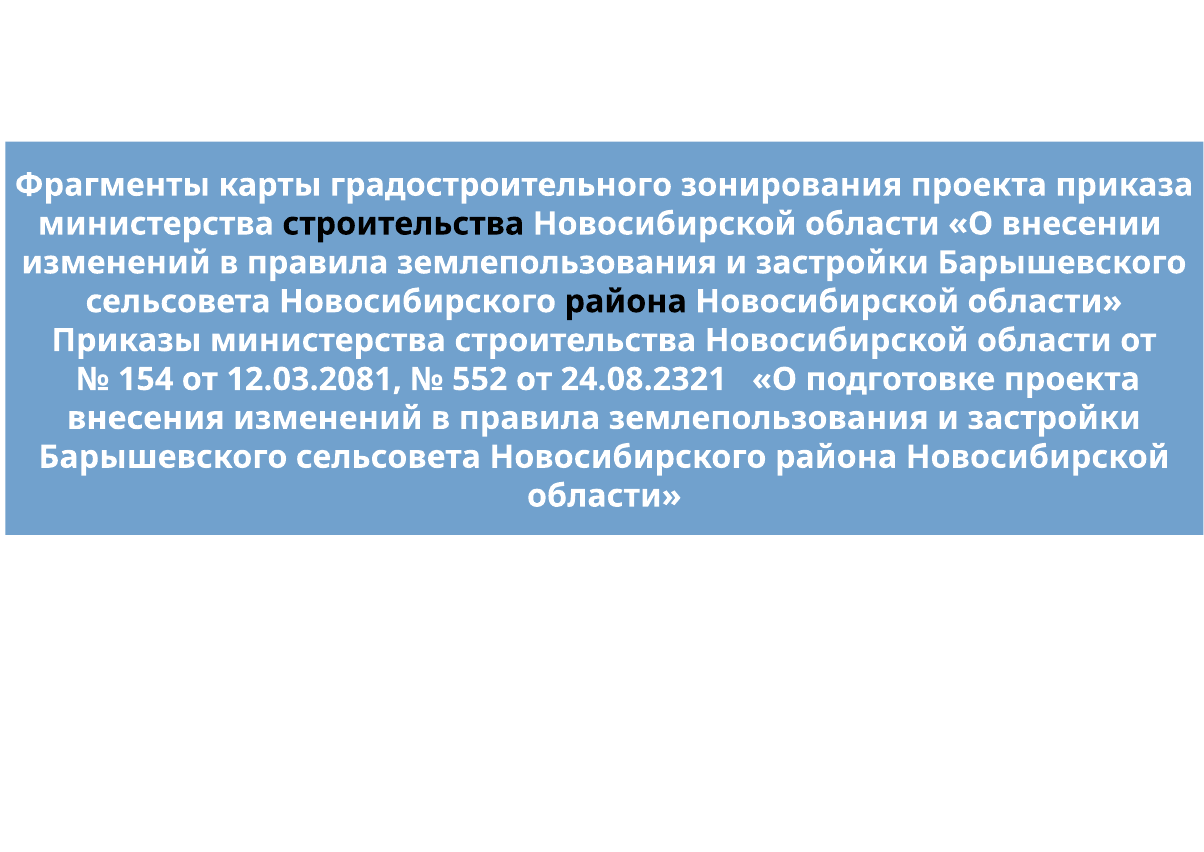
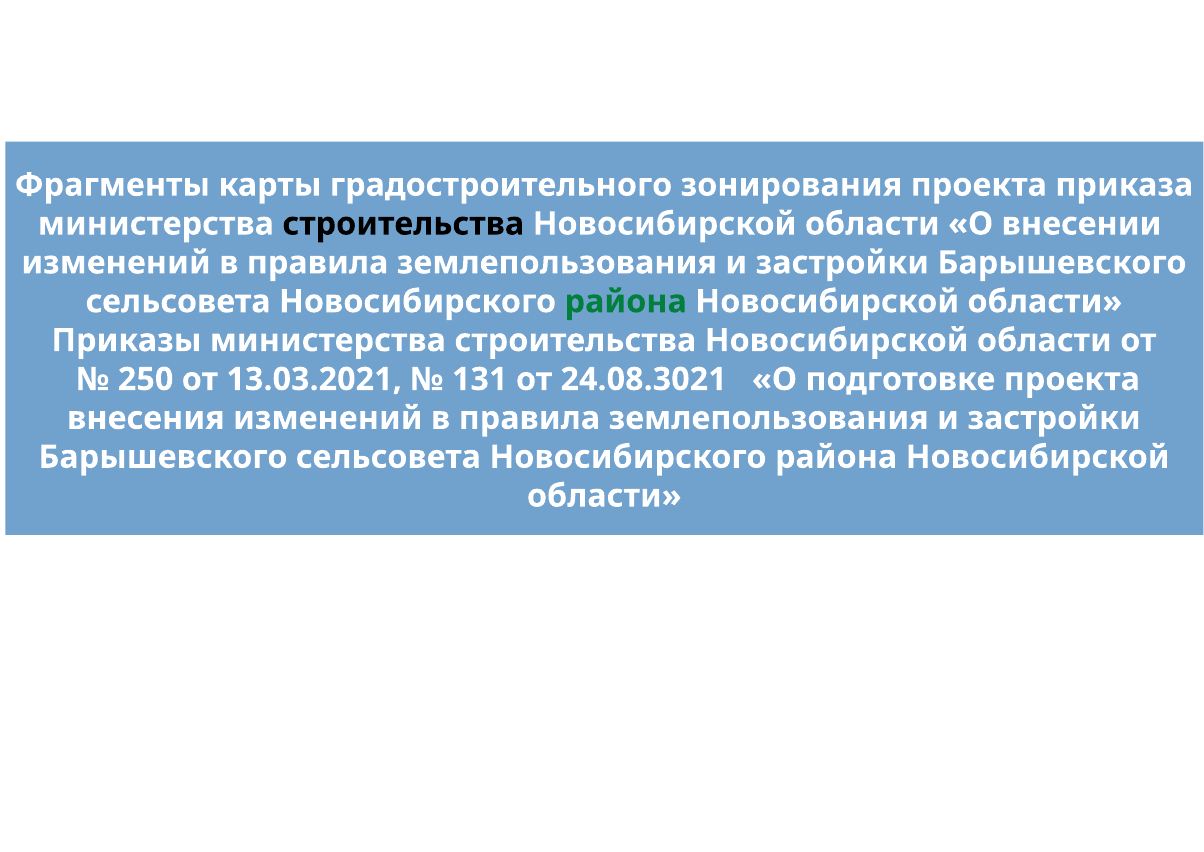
района colour: black -> green (626, 301)
154: 154 -> 250 (146, 379)
12.03.2081: 12.03.2081 -> 13.03.2021 (314, 379)
552: 552 -> 131 (480, 379)
24.08.2321: 24.08.2321 -> 24.08.3021 (644, 379)
